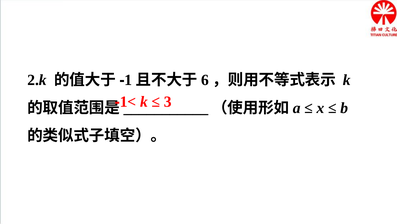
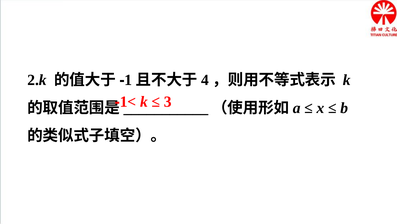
6: 6 -> 4 (205, 80)
